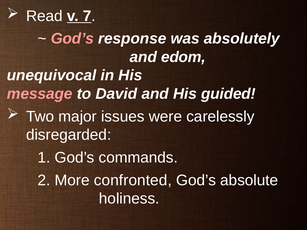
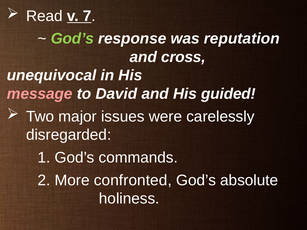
God’s colour: pink -> light green (72, 39)
absolutely: absolutely -> reputation (242, 39)
edom: edom -> cross (183, 57)
